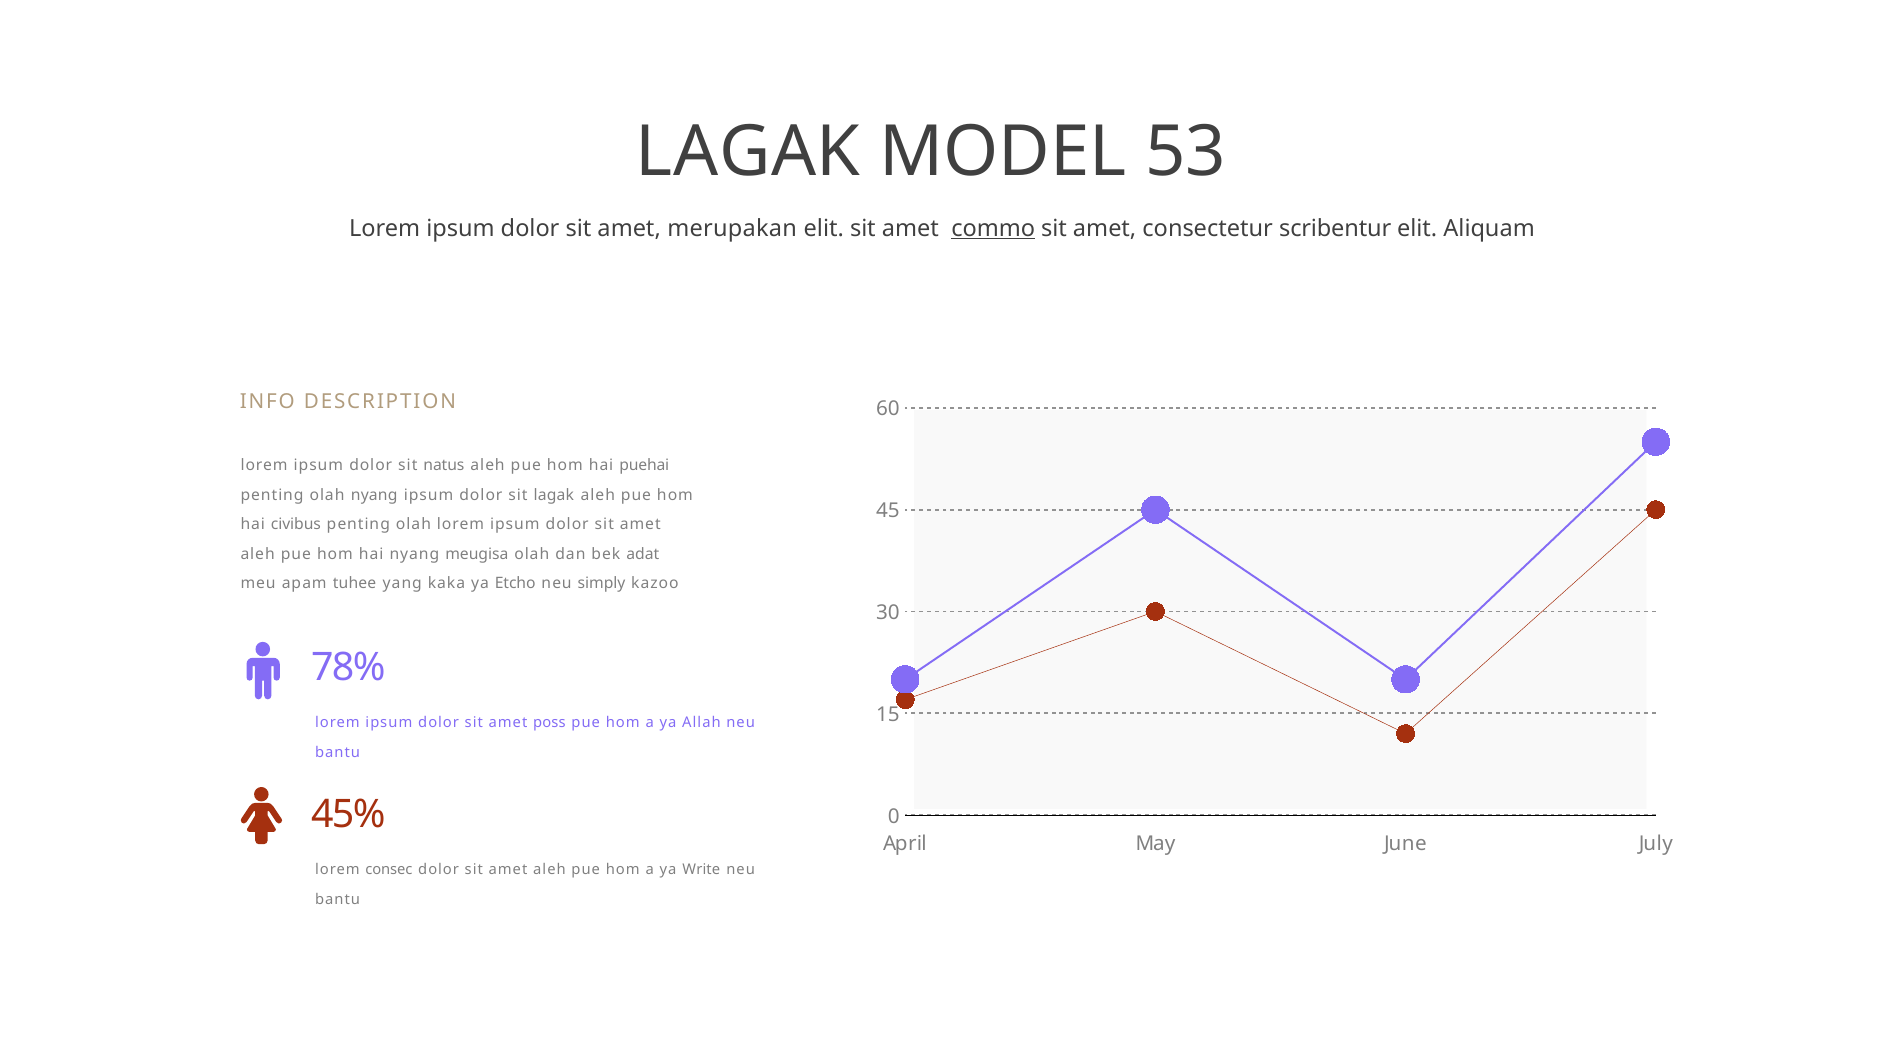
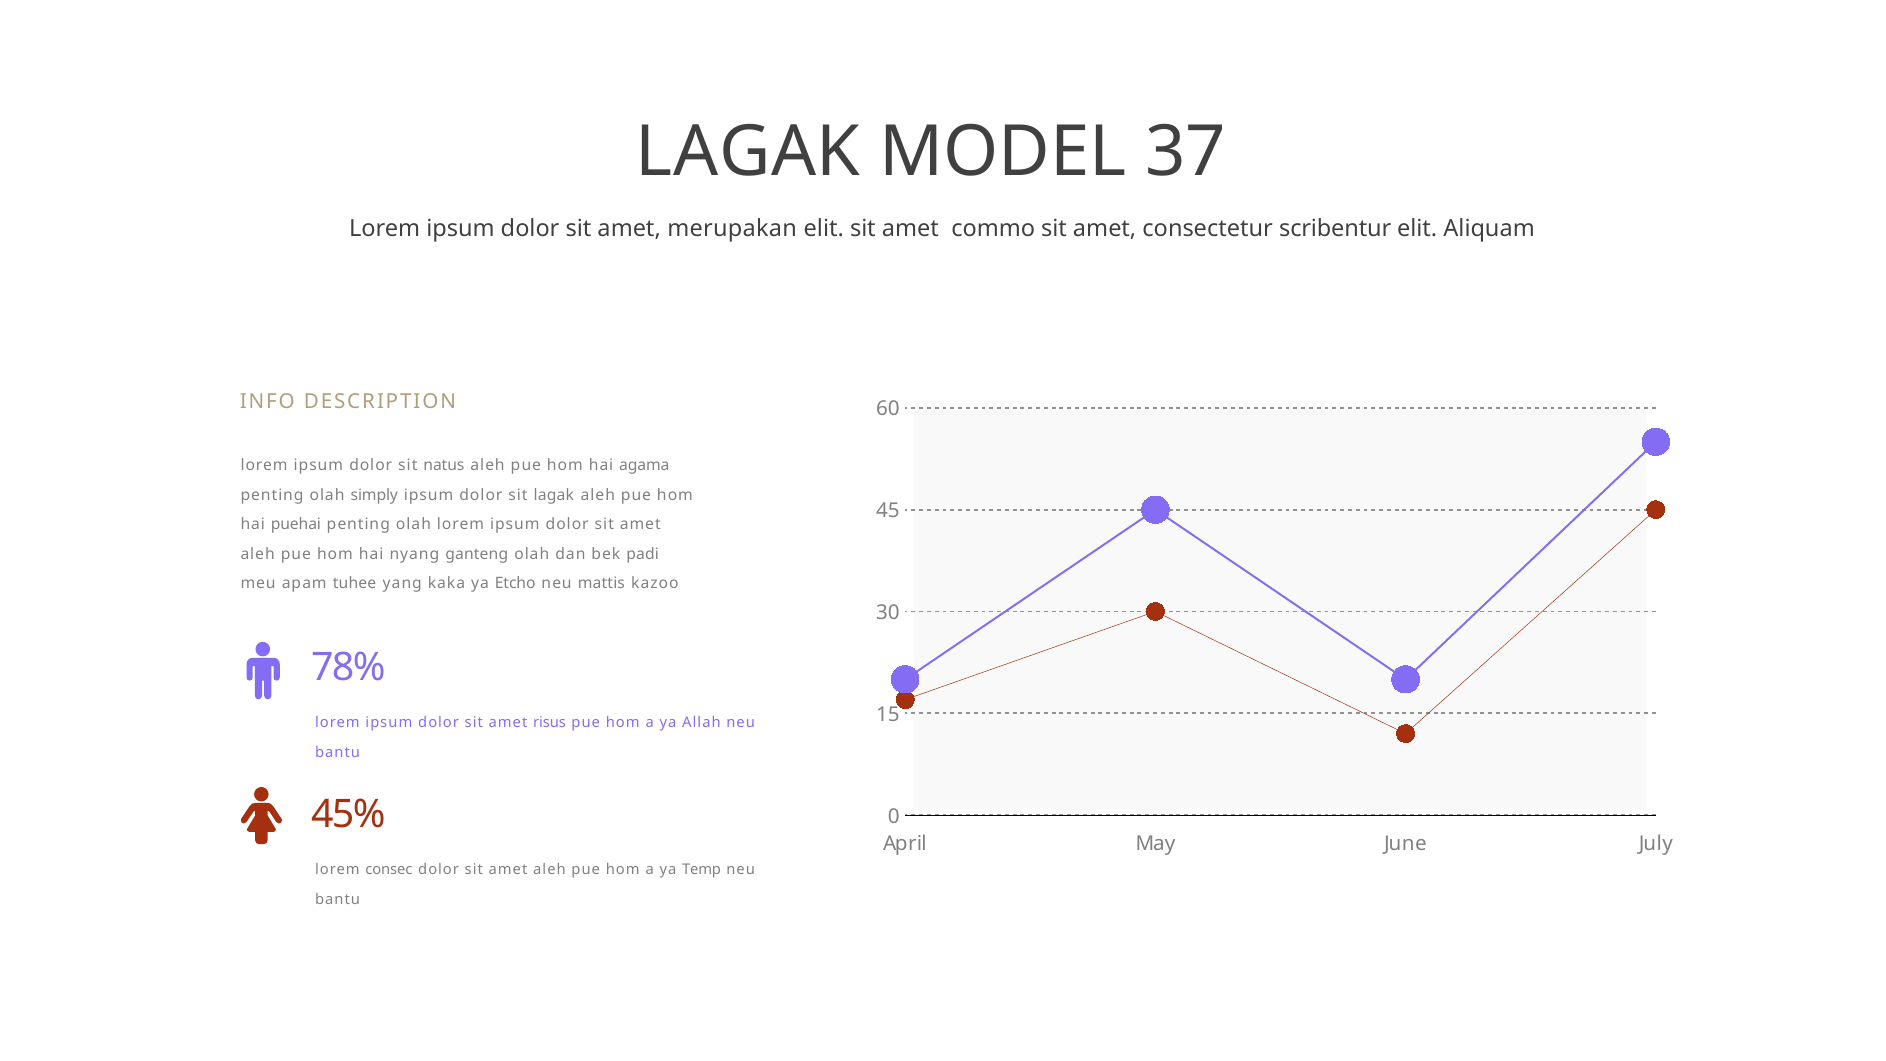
53: 53 -> 37 (1186, 152)
commo underline: present -> none (993, 228)
puehai: puehai -> agama (644, 465)
olah nyang: nyang -> simply (374, 495)
civibus: civibus -> puehai (296, 524)
meugisa: meugisa -> ganteng (477, 554)
adat: adat -> padi (643, 554)
simply: simply -> mattis (601, 583)
poss: poss -> risus (550, 723)
Write: Write -> Temp (702, 870)
